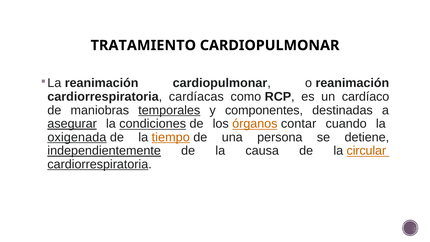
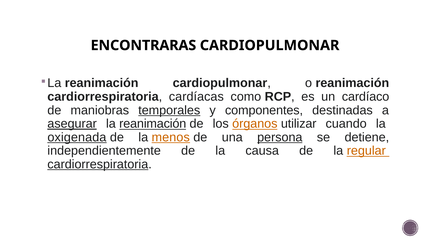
TRATAMIENTO: TRATAMIENTO -> ENCONTRARAS (143, 45)
la condiciones: condiciones -> reanimación (153, 124)
contar: contar -> utilizar (299, 124)
tiempo: tiempo -> menos (171, 137)
persona underline: none -> present (280, 137)
independientemente underline: present -> none (104, 151)
circular: circular -> regular (366, 151)
